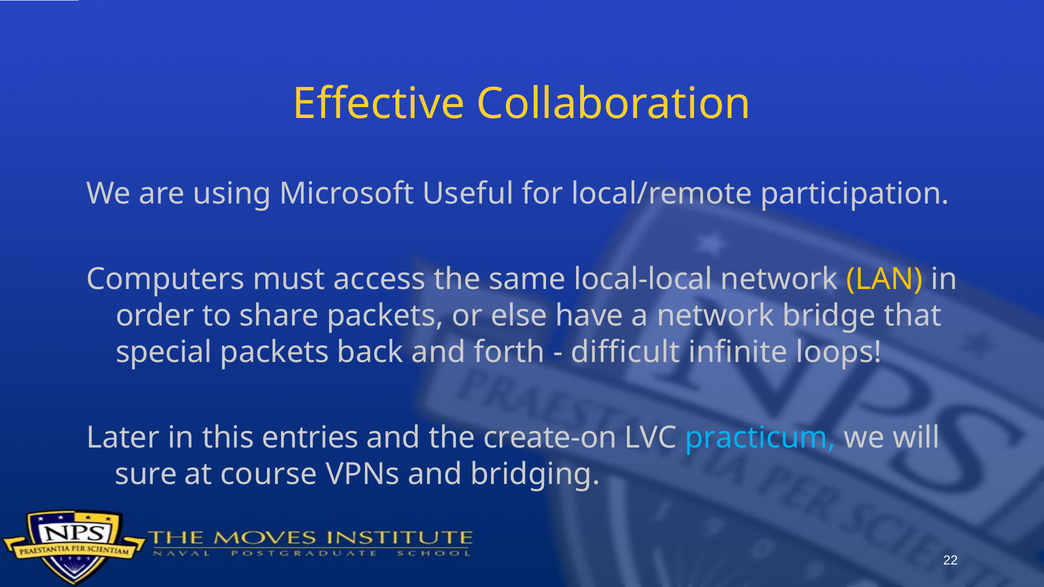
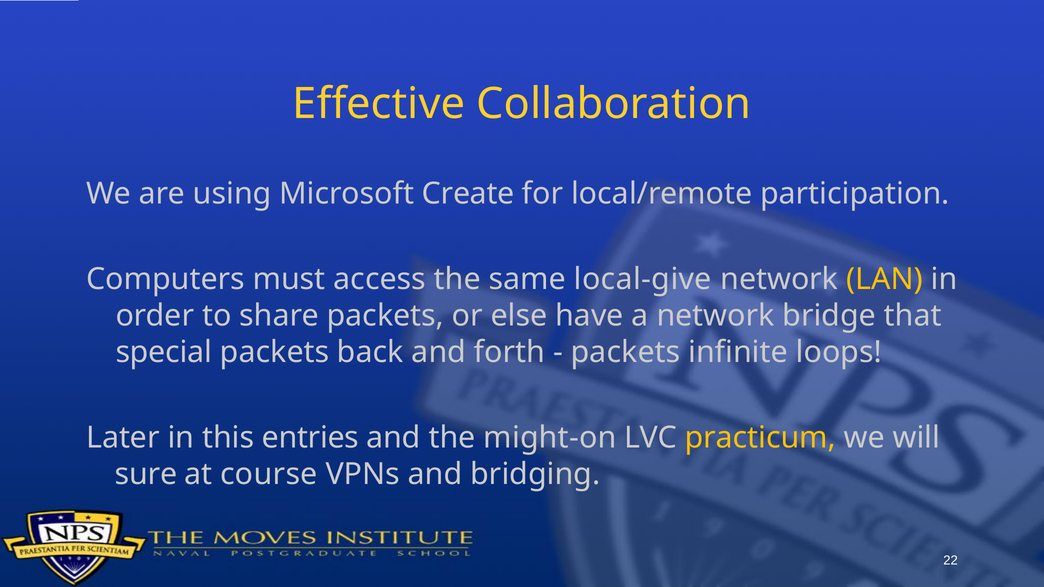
Useful: Useful -> Create (468, 194)
local-local: local-local -> local-give (643, 279)
difficult: difficult -> packets (625, 352)
create-on: create-on -> might-on (550, 438)
practicum colour: light blue -> yellow (760, 438)
